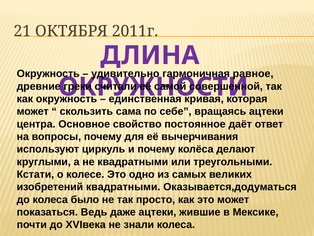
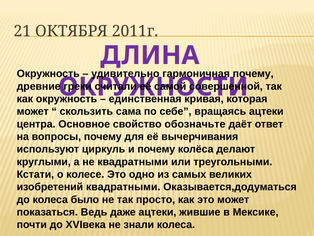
равное: равное -> почему (253, 74)
постоянное: постоянное -> обозначьте (195, 124)
